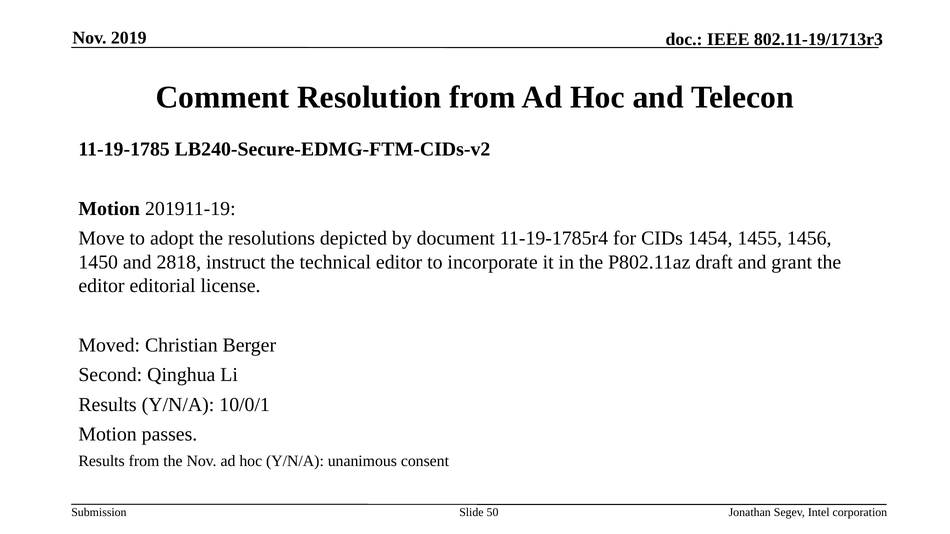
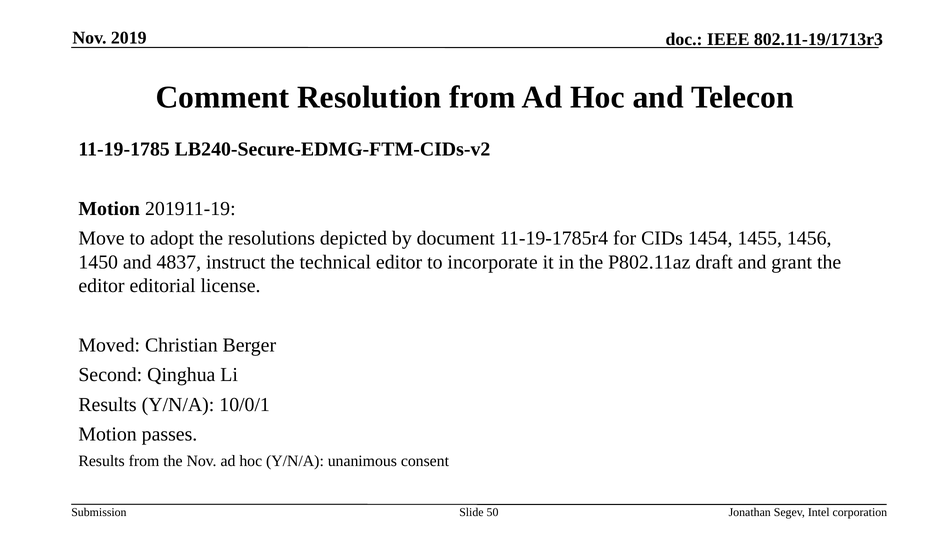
2818: 2818 -> 4837 (179, 262)
